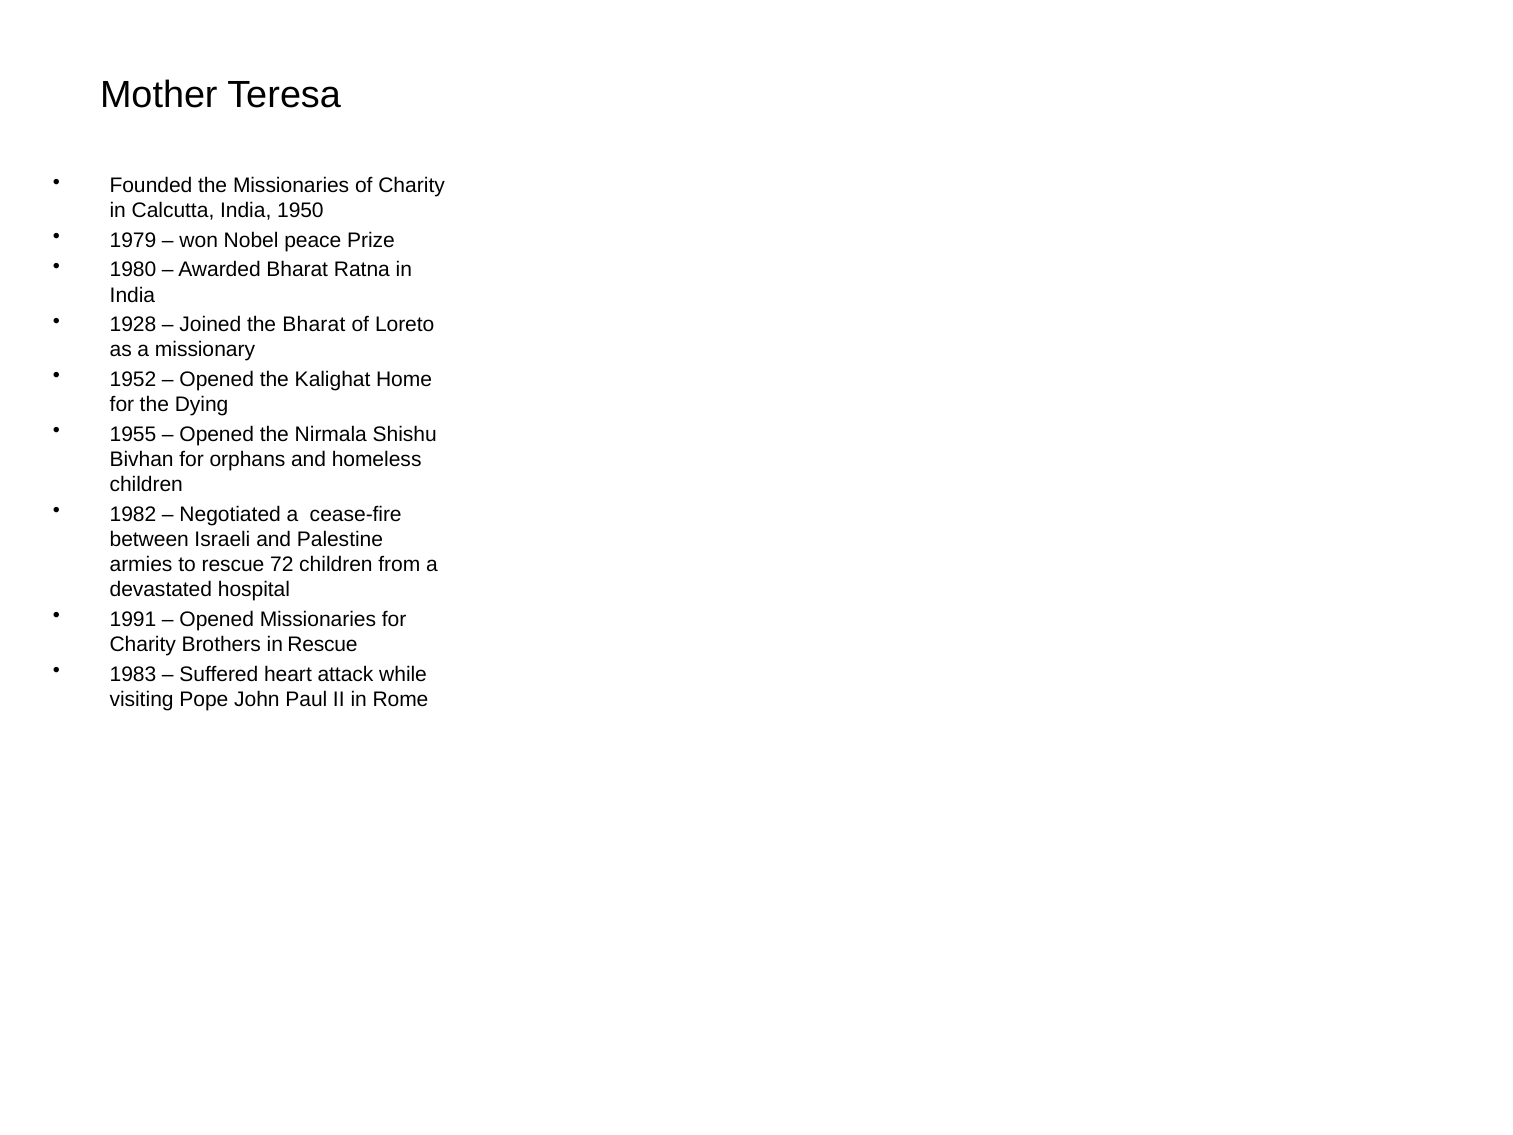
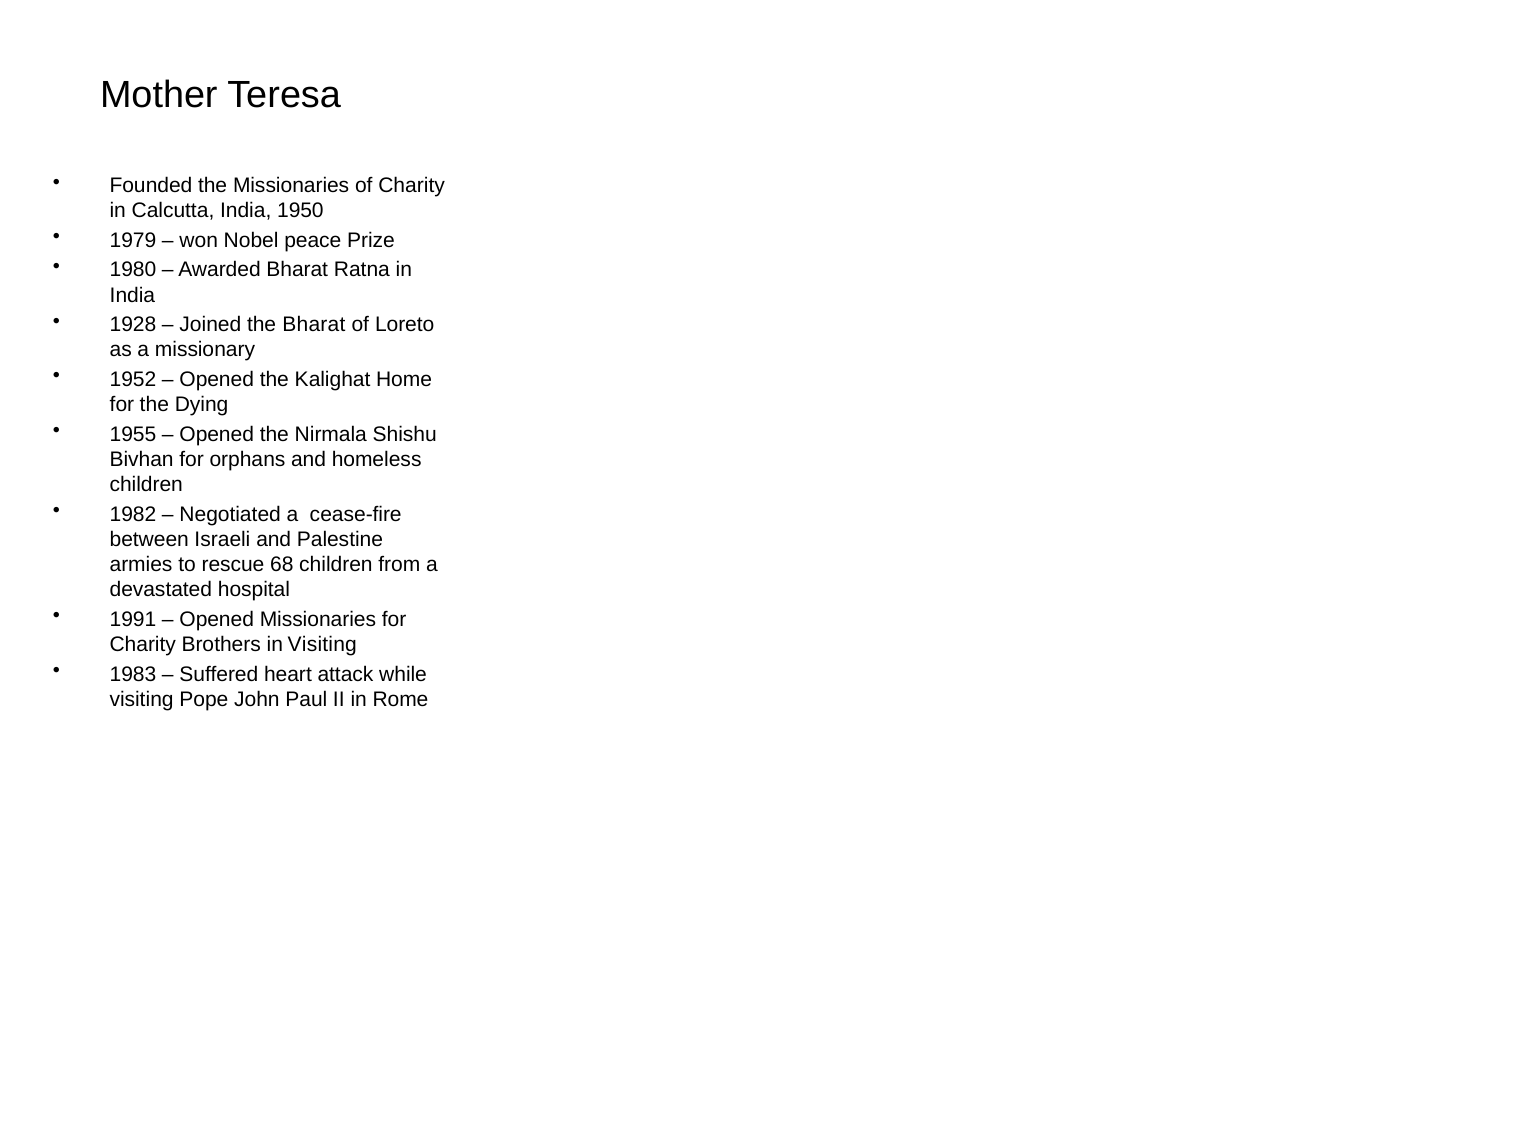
72: 72 -> 68 (282, 565)
in Rescue: Rescue -> Visiting (322, 645)
